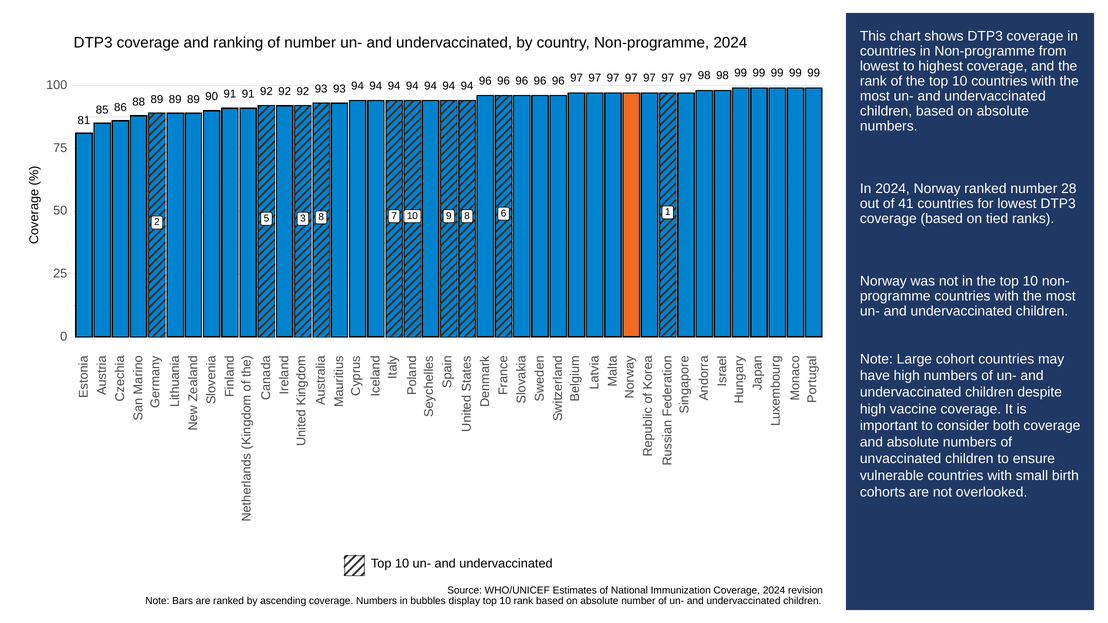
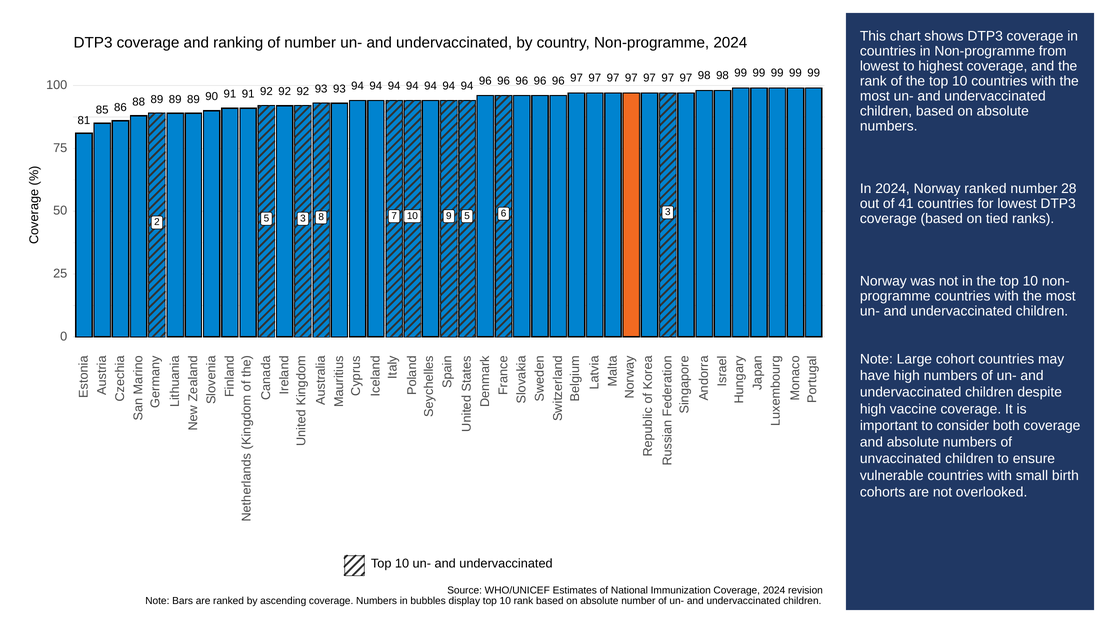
6 1: 1 -> 3 (668, 212)
8 8: 8 -> 5 (467, 216)
